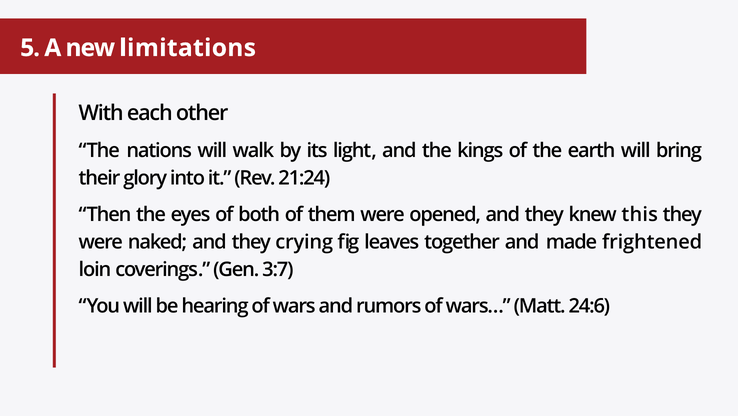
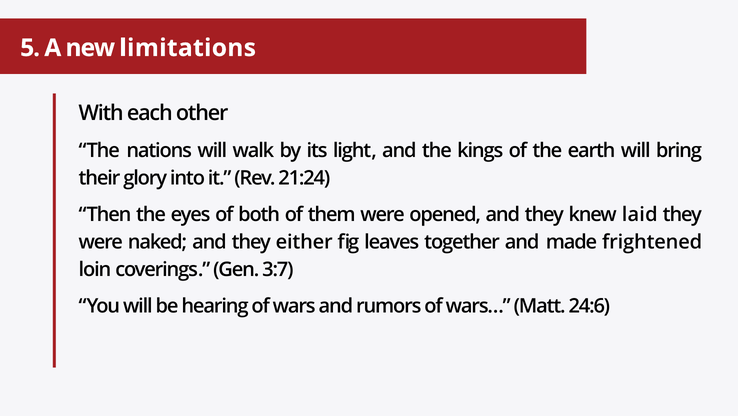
this: this -> laid (640, 215)
crying: crying -> either (304, 242)
